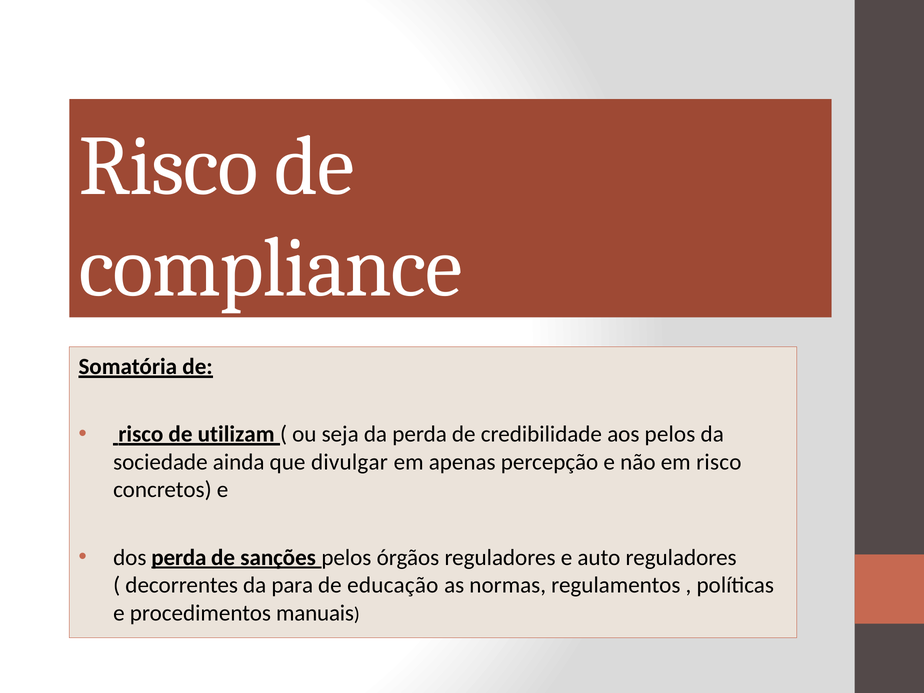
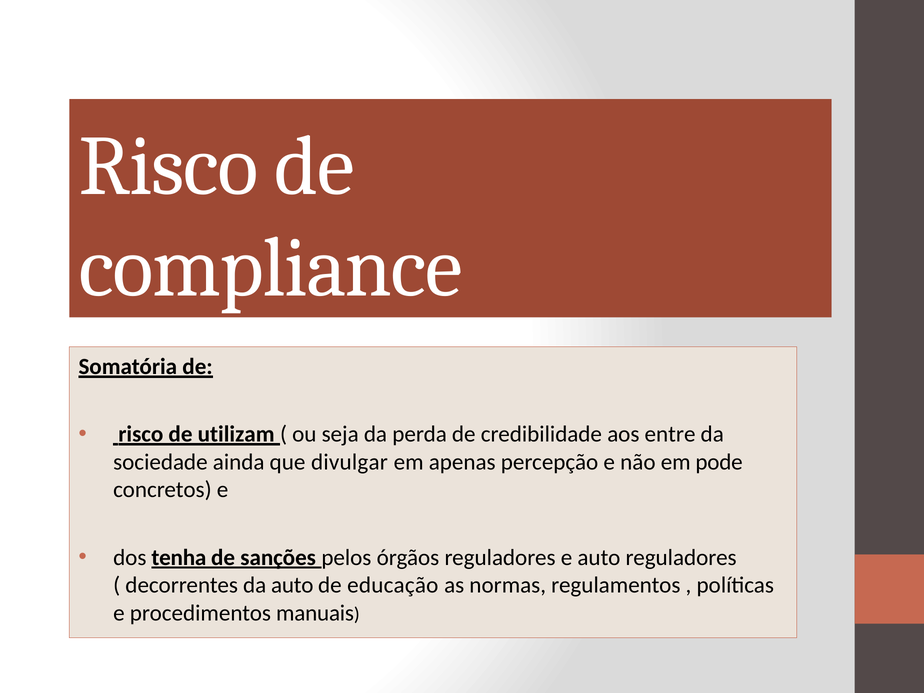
aos pelos: pelos -> entre (670, 434)
em risco: risco -> pode (719, 462)
dos perda: perda -> tenha (179, 558)
da para: para -> auto (292, 585)
